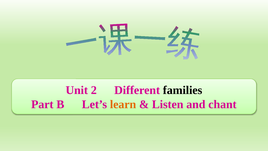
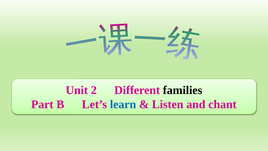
learn colour: orange -> blue (123, 104)
